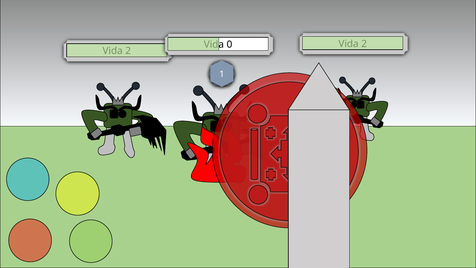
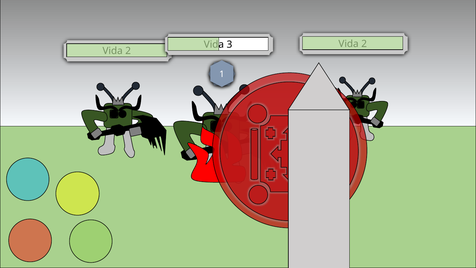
0: 0 -> 3 (229, 45)
